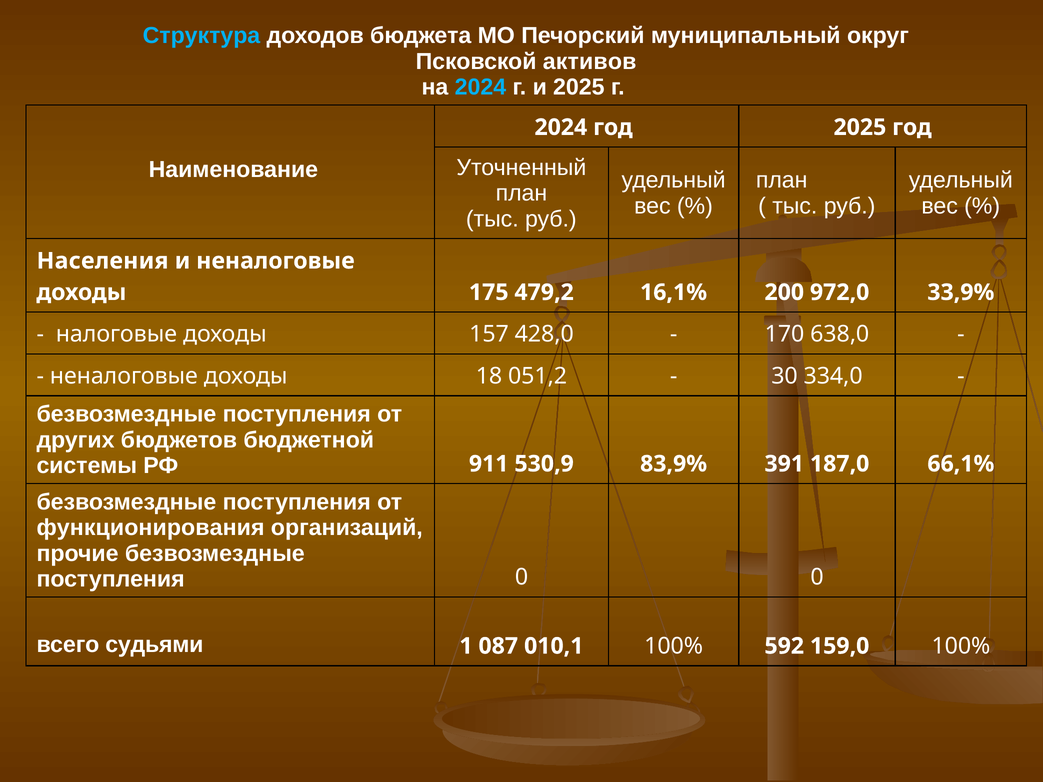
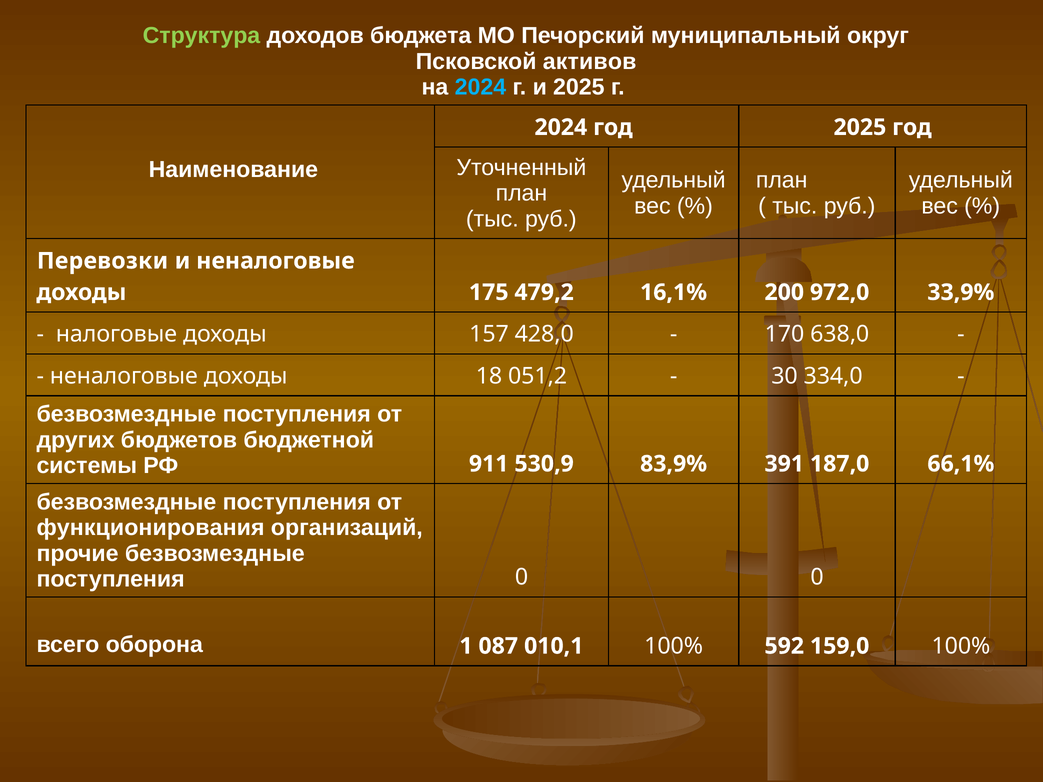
Структура colour: light blue -> light green (201, 36)
Населения: Населения -> Перевозки (103, 261)
судьями: судьями -> оборона (154, 645)
